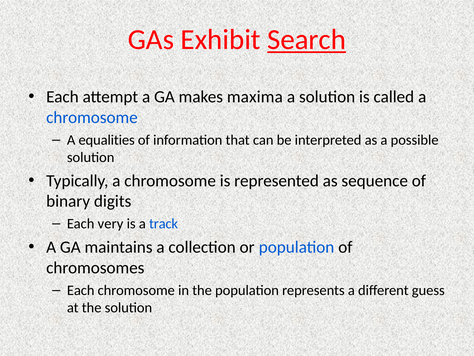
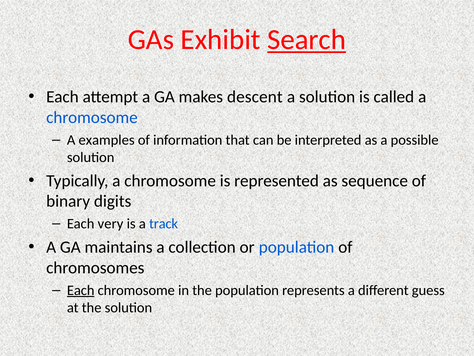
maxima: maxima -> descent (255, 97)
equalities: equalities -> examples (107, 140)
Each underline: none -> present (81, 290)
